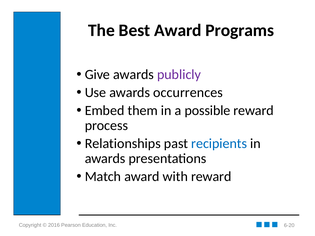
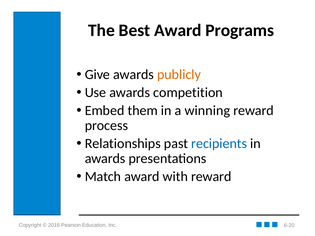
publicly colour: purple -> orange (179, 75)
occurrences: occurrences -> competition (188, 93)
possible: possible -> winning (207, 111)
